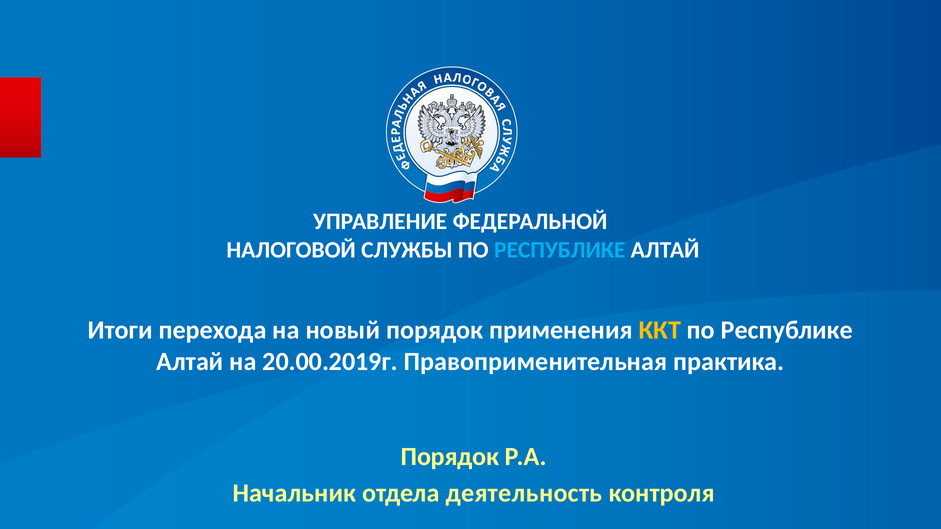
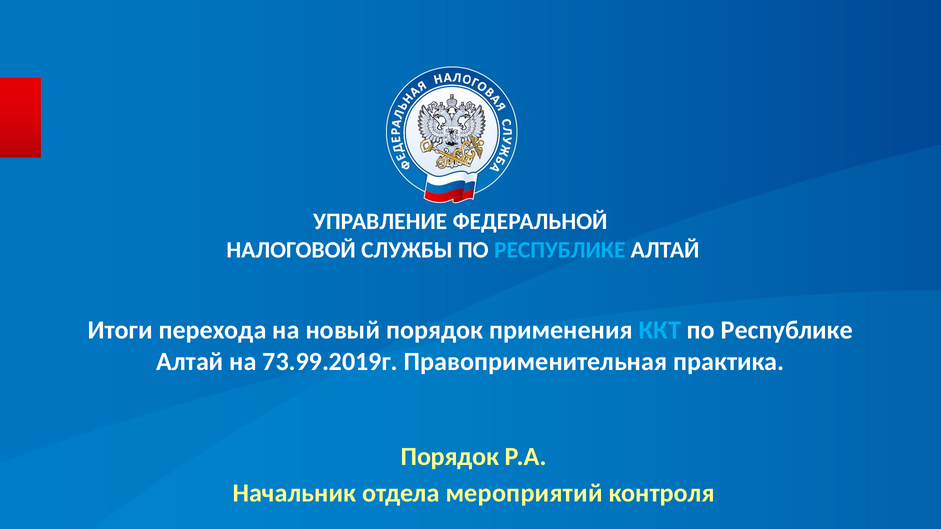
ККТ colour: yellow -> light blue (660, 330)
20.00.2019г: 20.00.2019г -> 73.99.2019г (330, 362)
деятельность: деятельность -> мероприятий (524, 493)
